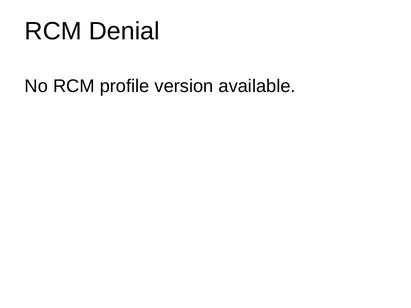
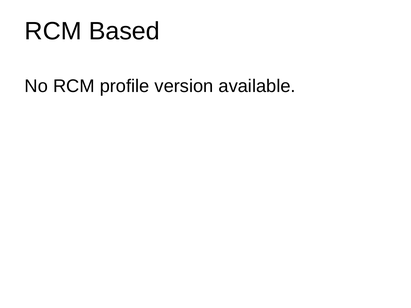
Denial: Denial -> Based (124, 31)
